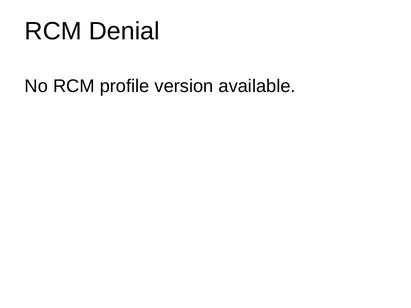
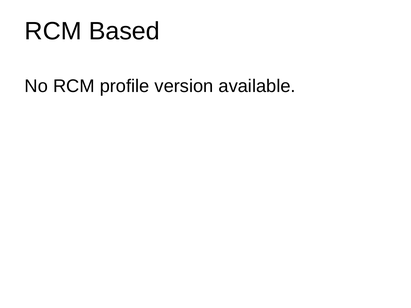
Denial: Denial -> Based (124, 31)
